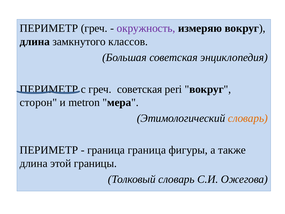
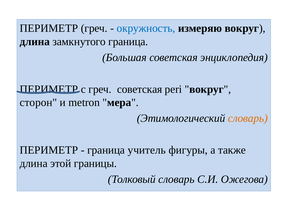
окружность colour: purple -> blue (146, 28)
замкнутого классов: классов -> граница (128, 42)
граница граница: граница -> учитель (147, 150)
